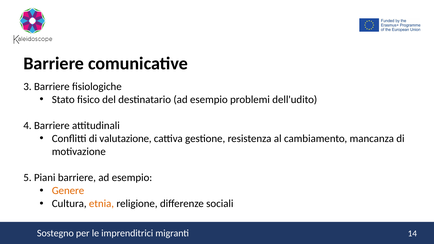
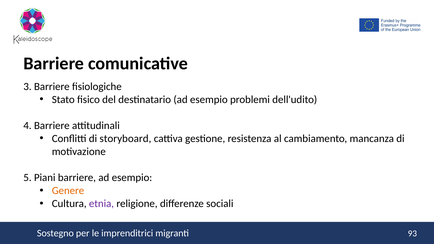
valutazione: valutazione -> storyboard (125, 139)
etnia colour: orange -> purple (102, 204)
14: 14 -> 93 (412, 234)
